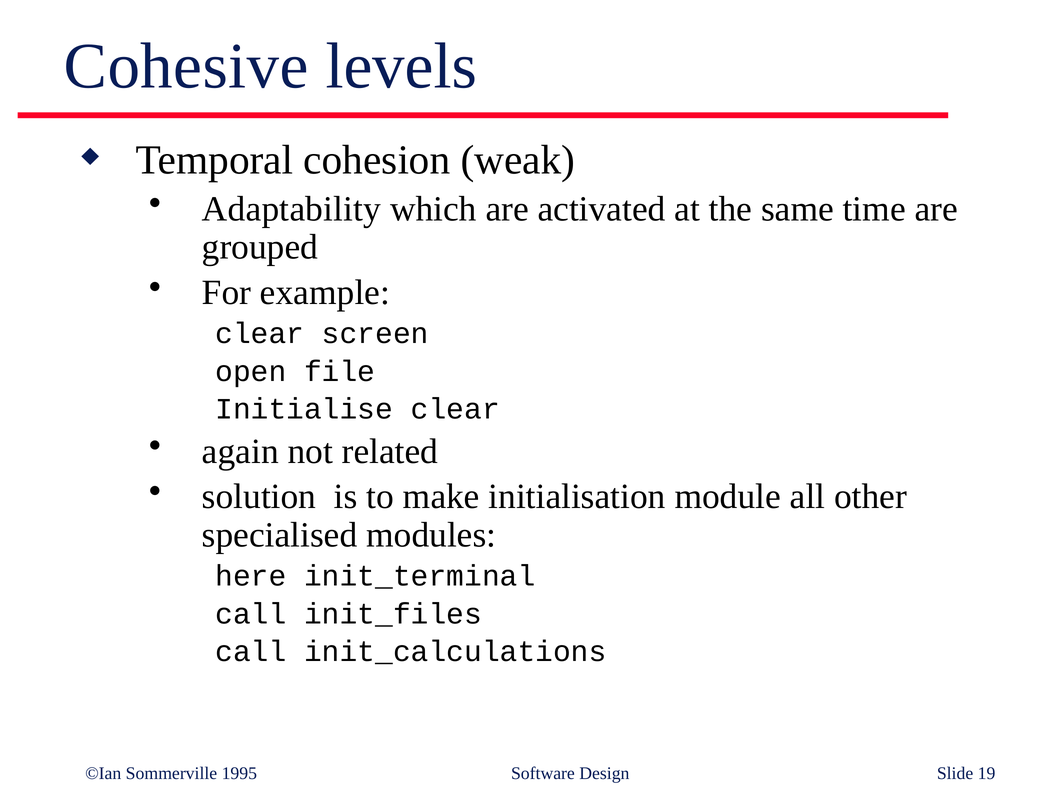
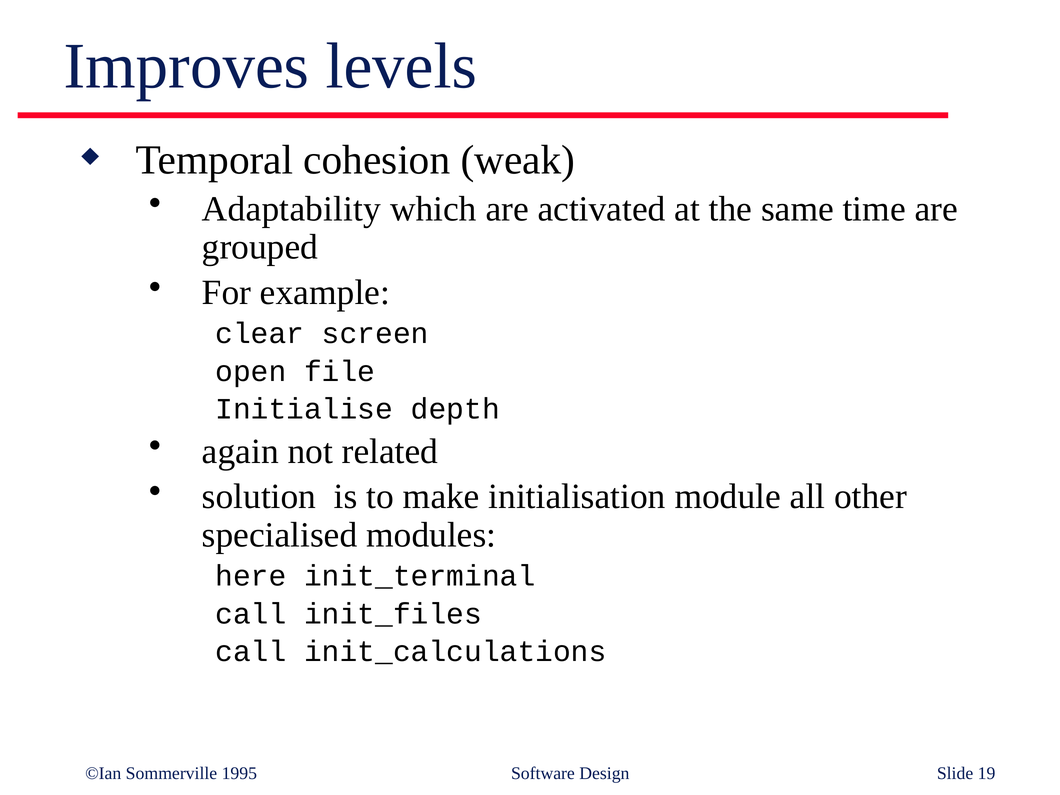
Cohesive: Cohesive -> Improves (186, 66)
Initialise clear: clear -> depth (455, 409)
